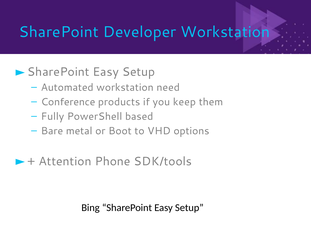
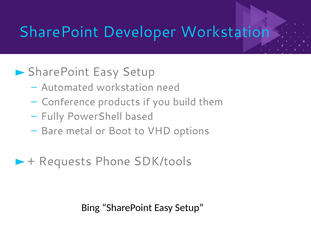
keep: keep -> build (184, 102)
Attention: Attention -> Requests (65, 162)
